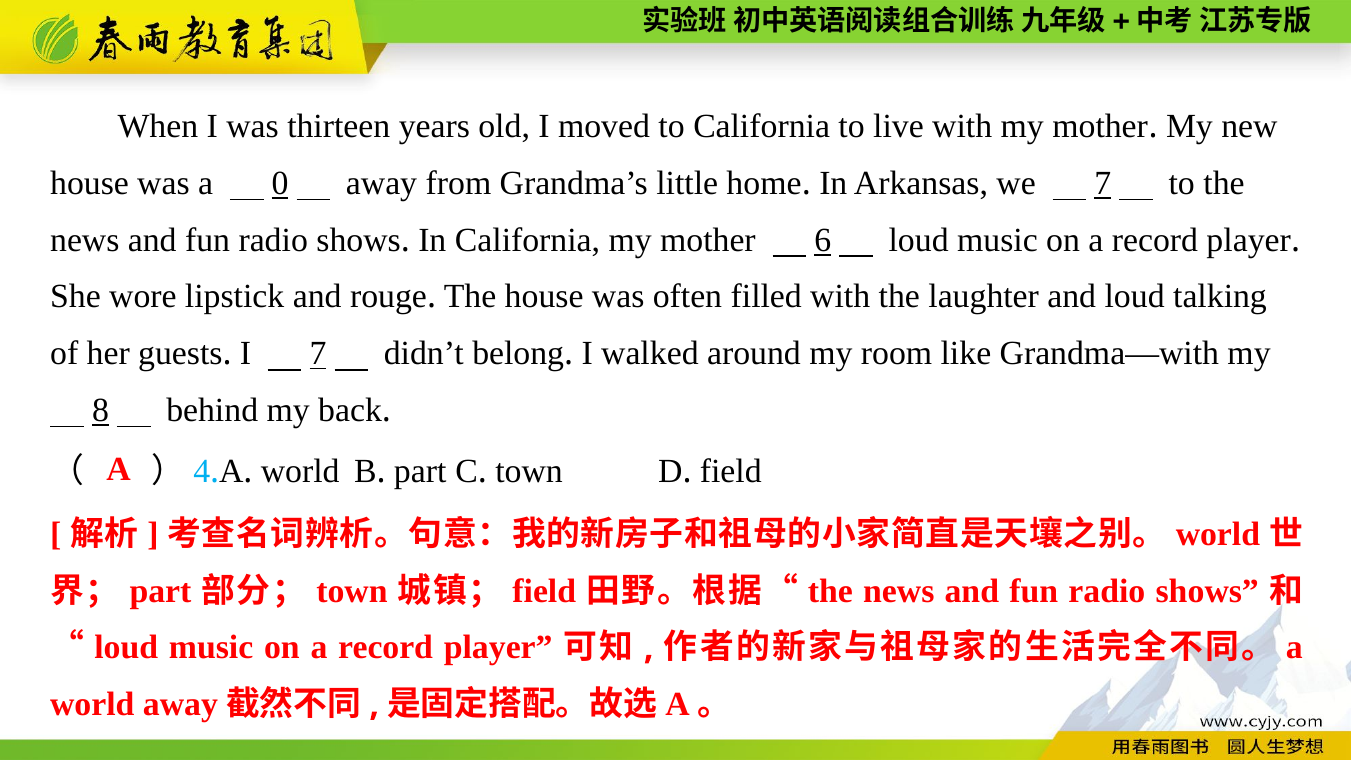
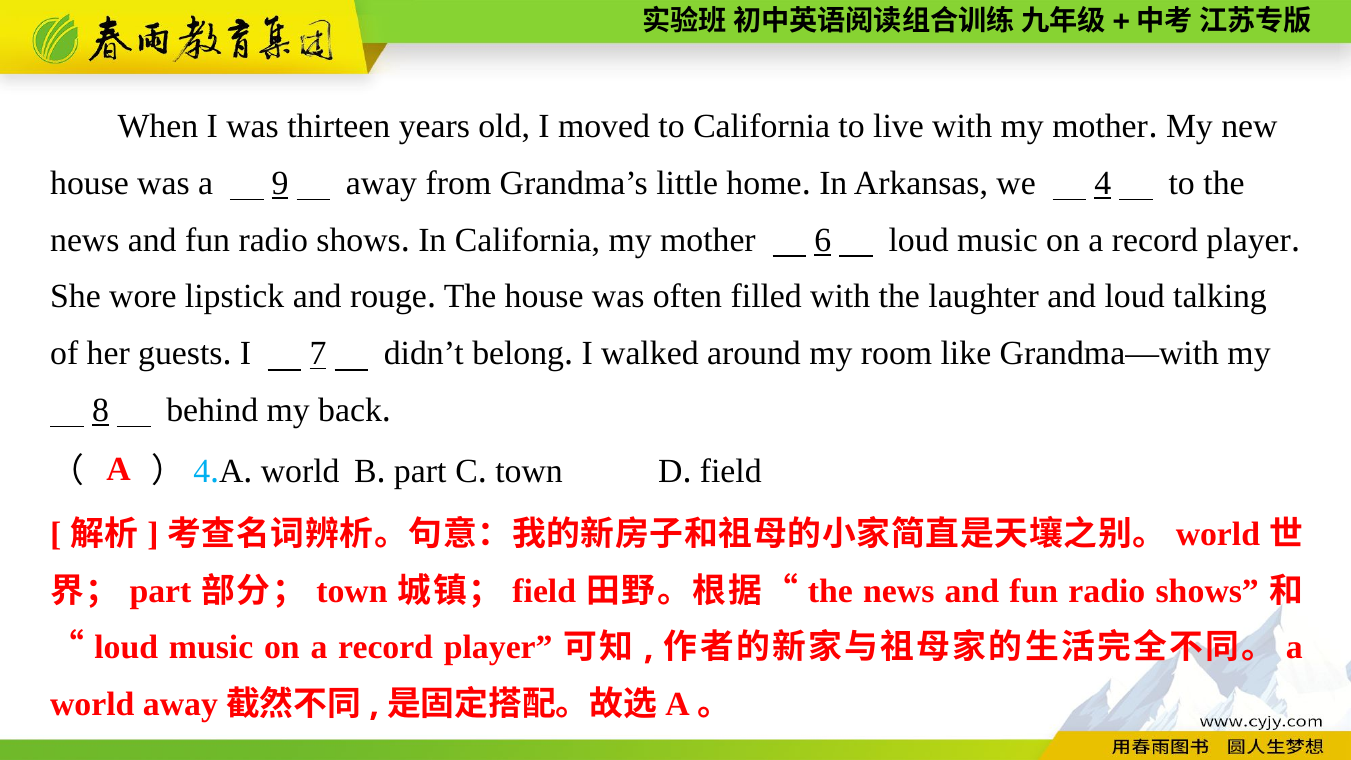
0: 0 -> 9 (280, 183)
we 7: 7 -> 4 (1103, 183)
